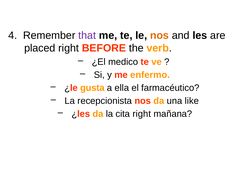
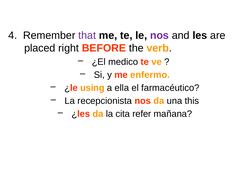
nos colour: orange -> purple (159, 35)
gusta: gusta -> using (92, 88)
like: like -> this (192, 101)
cita right: right -> refer (142, 113)
